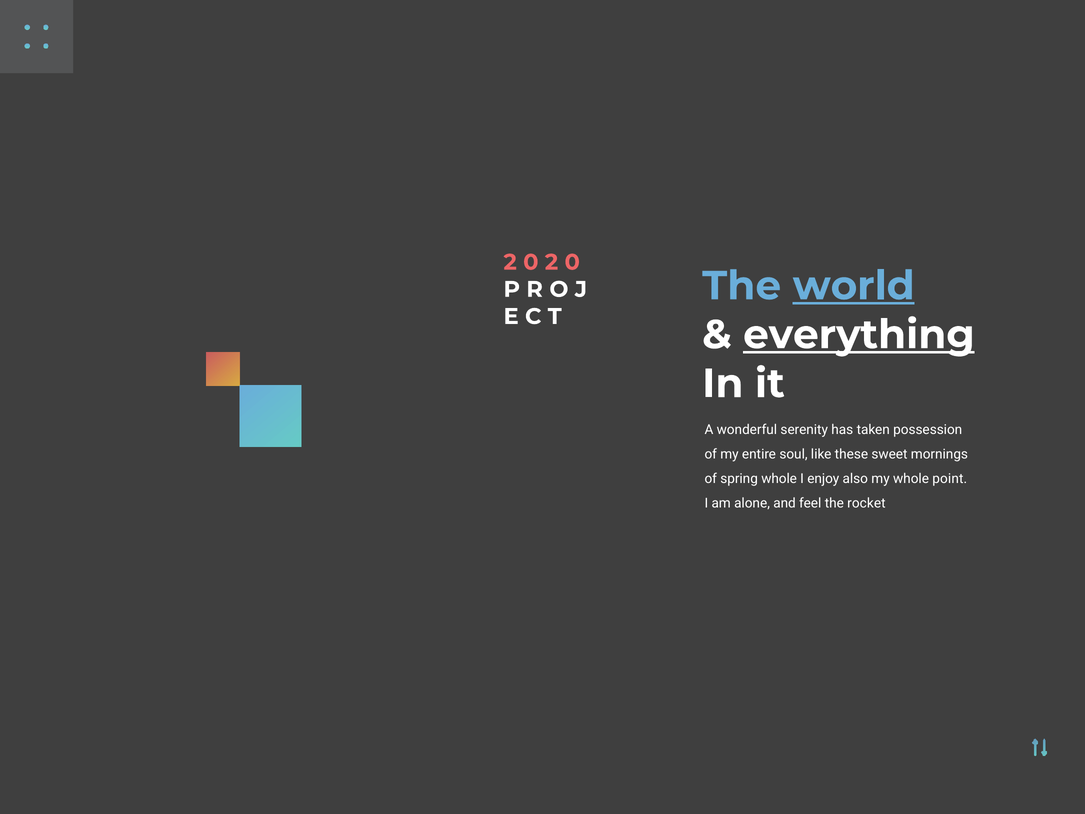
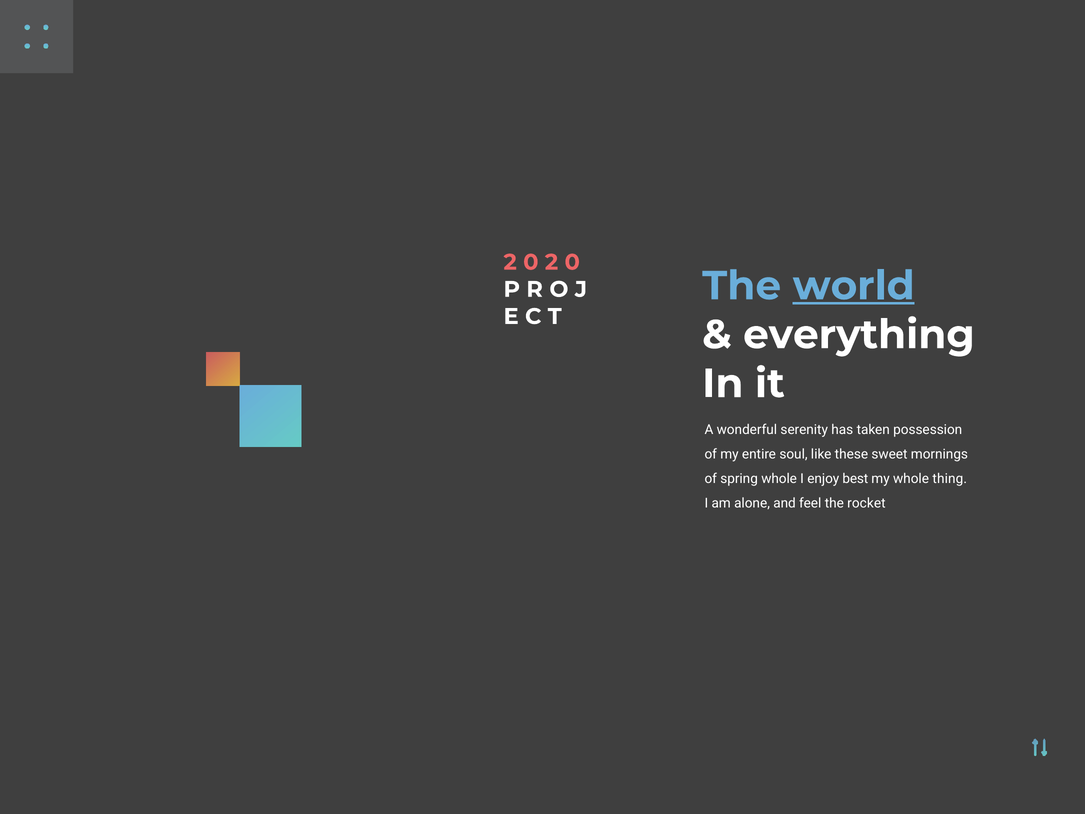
everything underline: present -> none (859, 335)
also: also -> best (855, 478)
point: point -> thing (950, 478)
